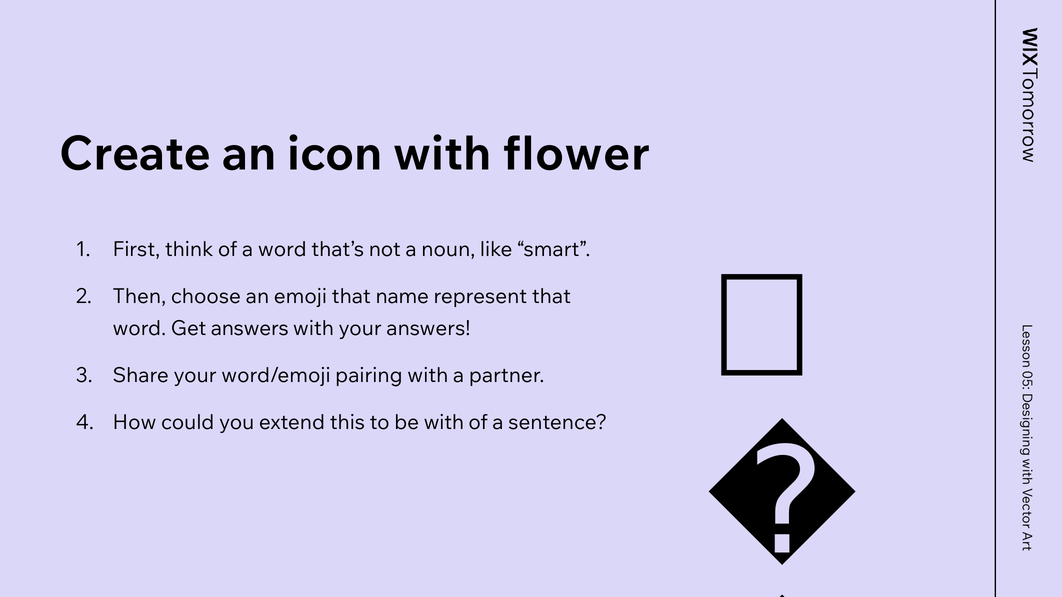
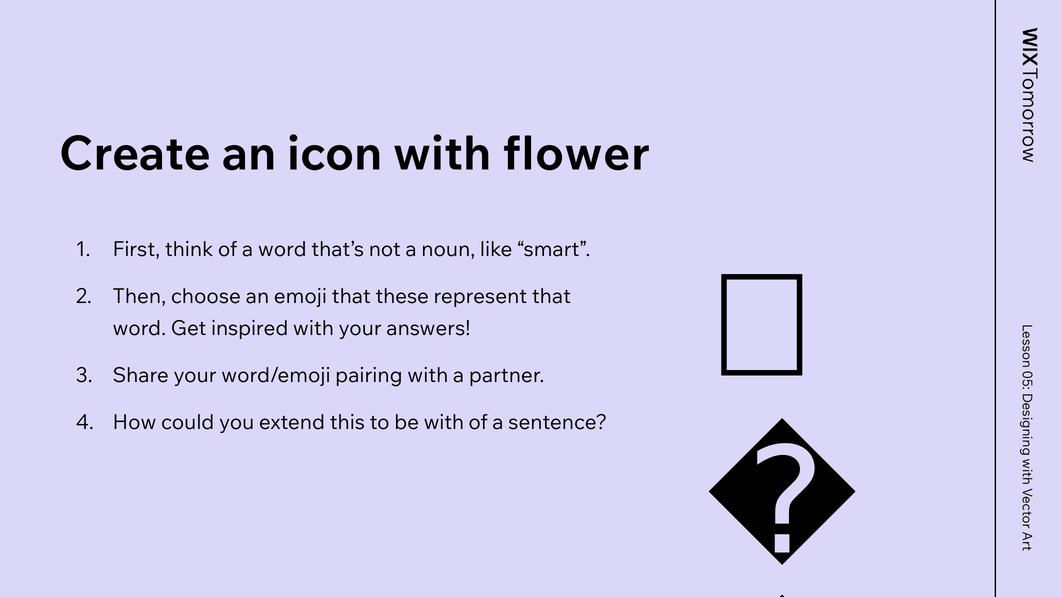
name: name -> these (402, 297)
Get answers: answers -> inspired (250, 329)
